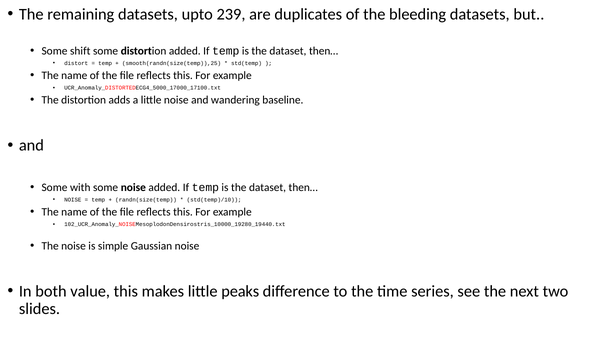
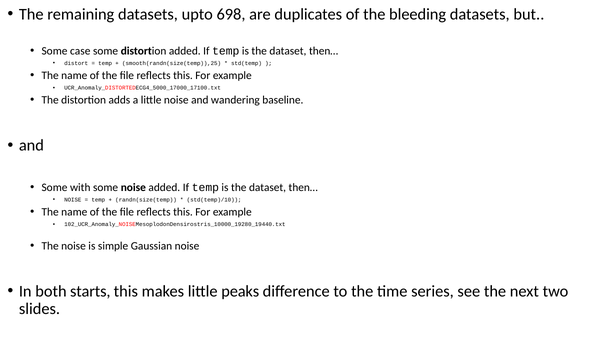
239: 239 -> 698 (231, 14)
shift: shift -> case (80, 51)
value: value -> starts (90, 291)
